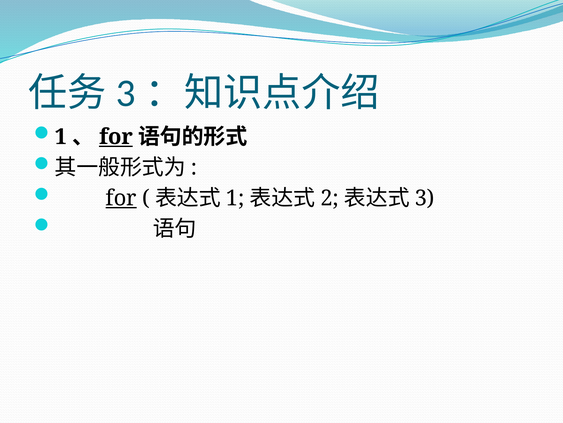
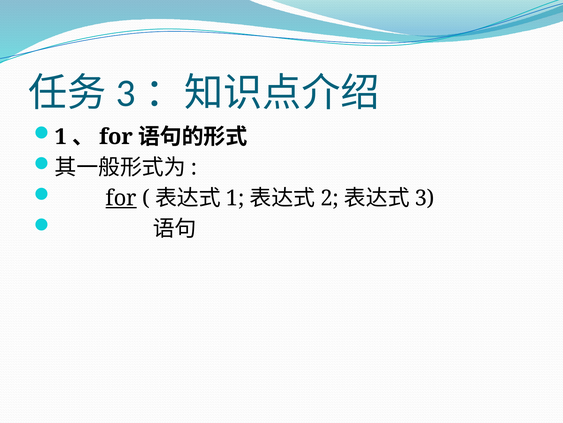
for underline: present -> none (116, 137)
